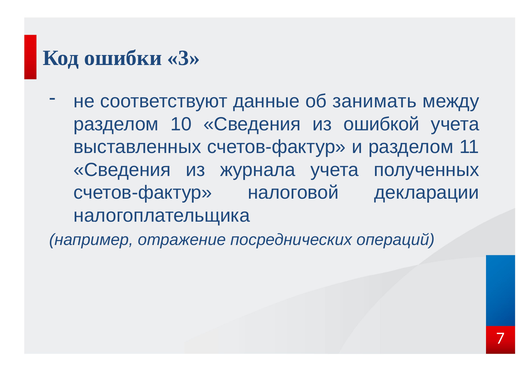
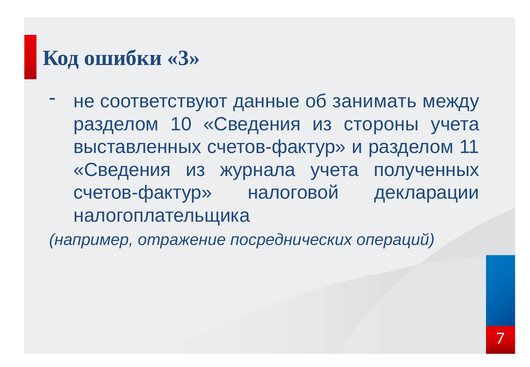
ошибкой: ошибкой -> стороны (381, 124)
